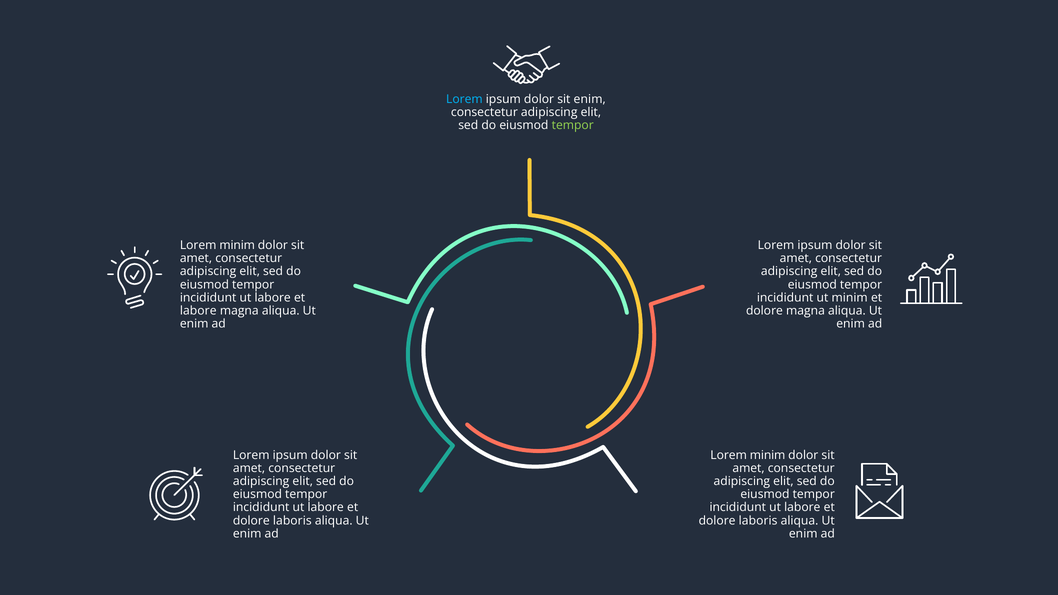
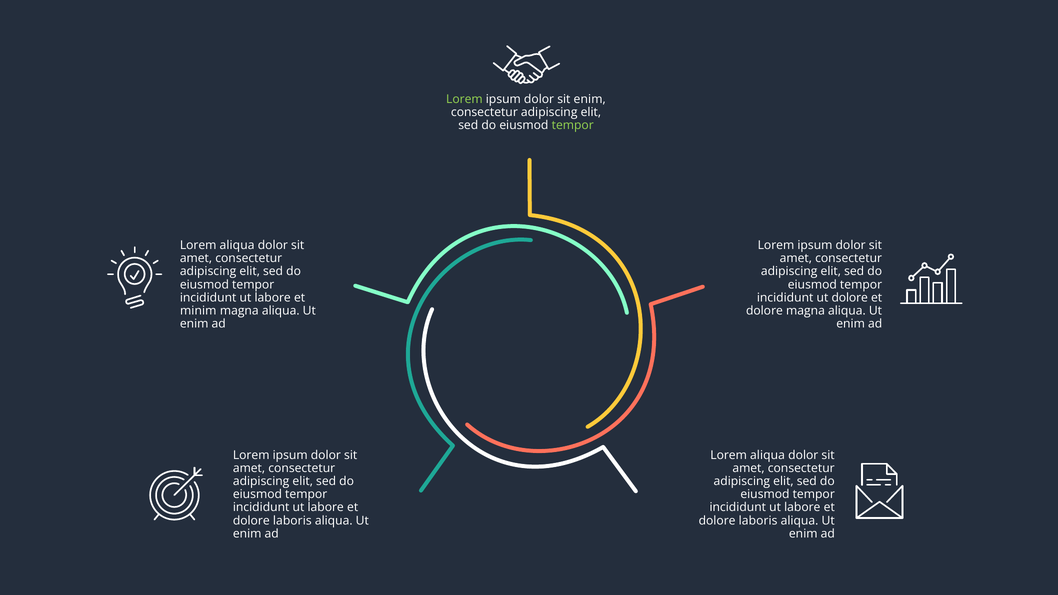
Lorem colour: light blue -> light green (464, 99)
minim: minim -> aliqua (237, 245)
ut minim: minim -> dolore (850, 298)
labore: labore -> minim (198, 311)
minim: minim -> aliqua (767, 455)
